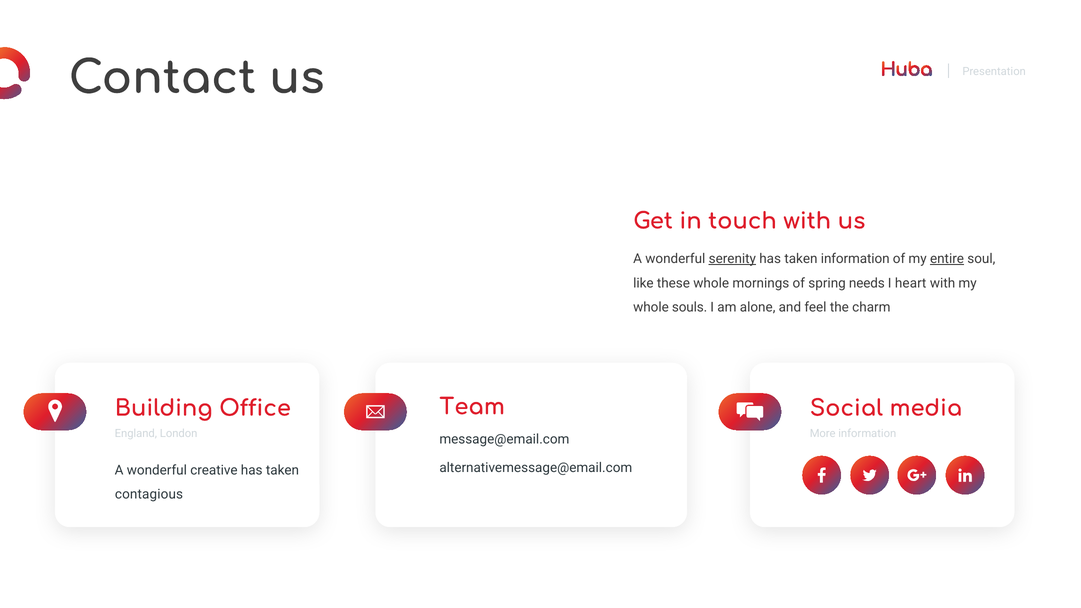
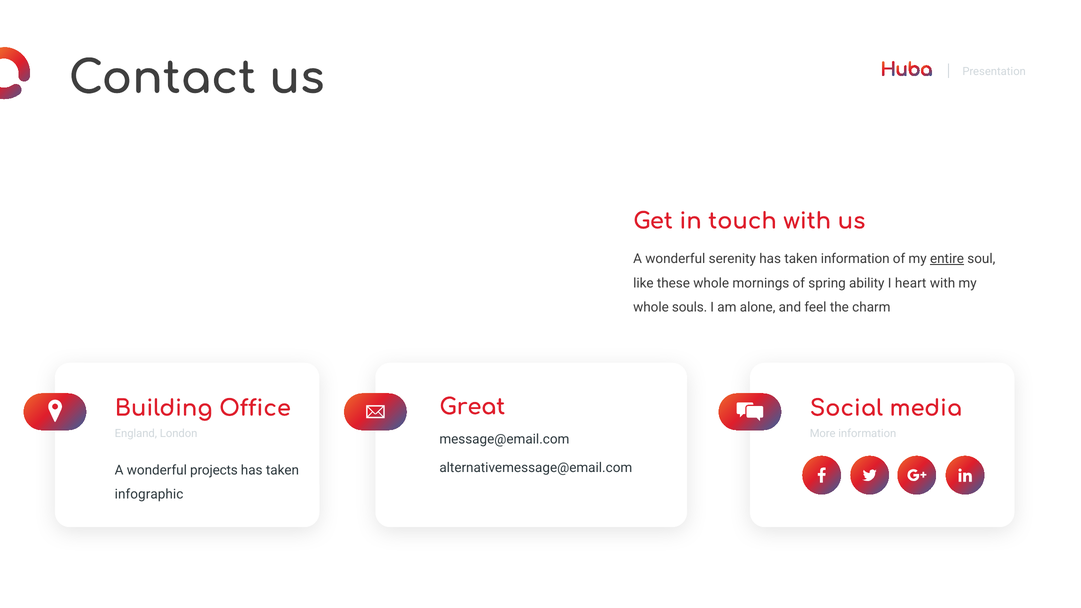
serenity underline: present -> none (732, 259)
needs: needs -> ability (867, 283)
Team: Team -> Great (472, 407)
creative: creative -> projects (214, 470)
contagious: contagious -> infographic (149, 494)
